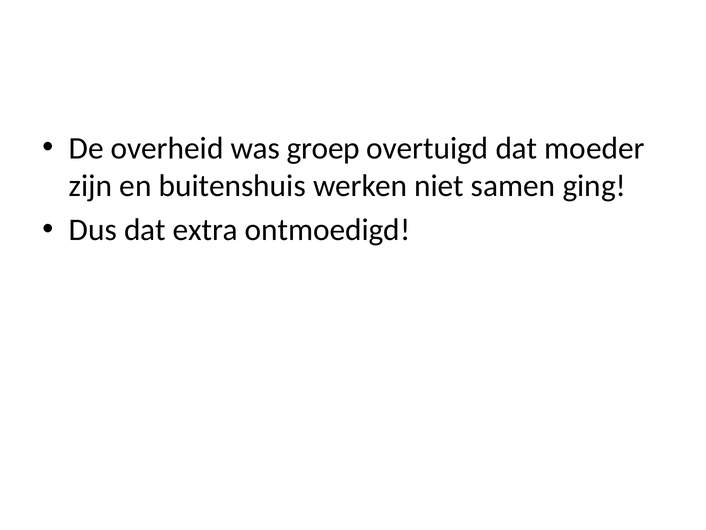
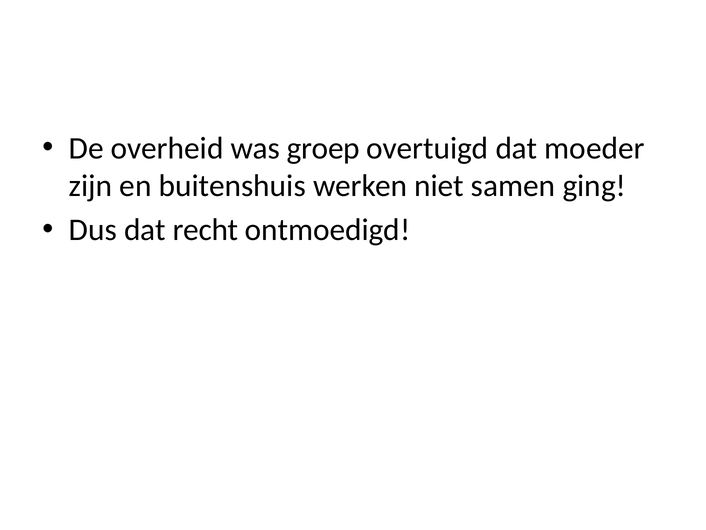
extra: extra -> recht (205, 230)
